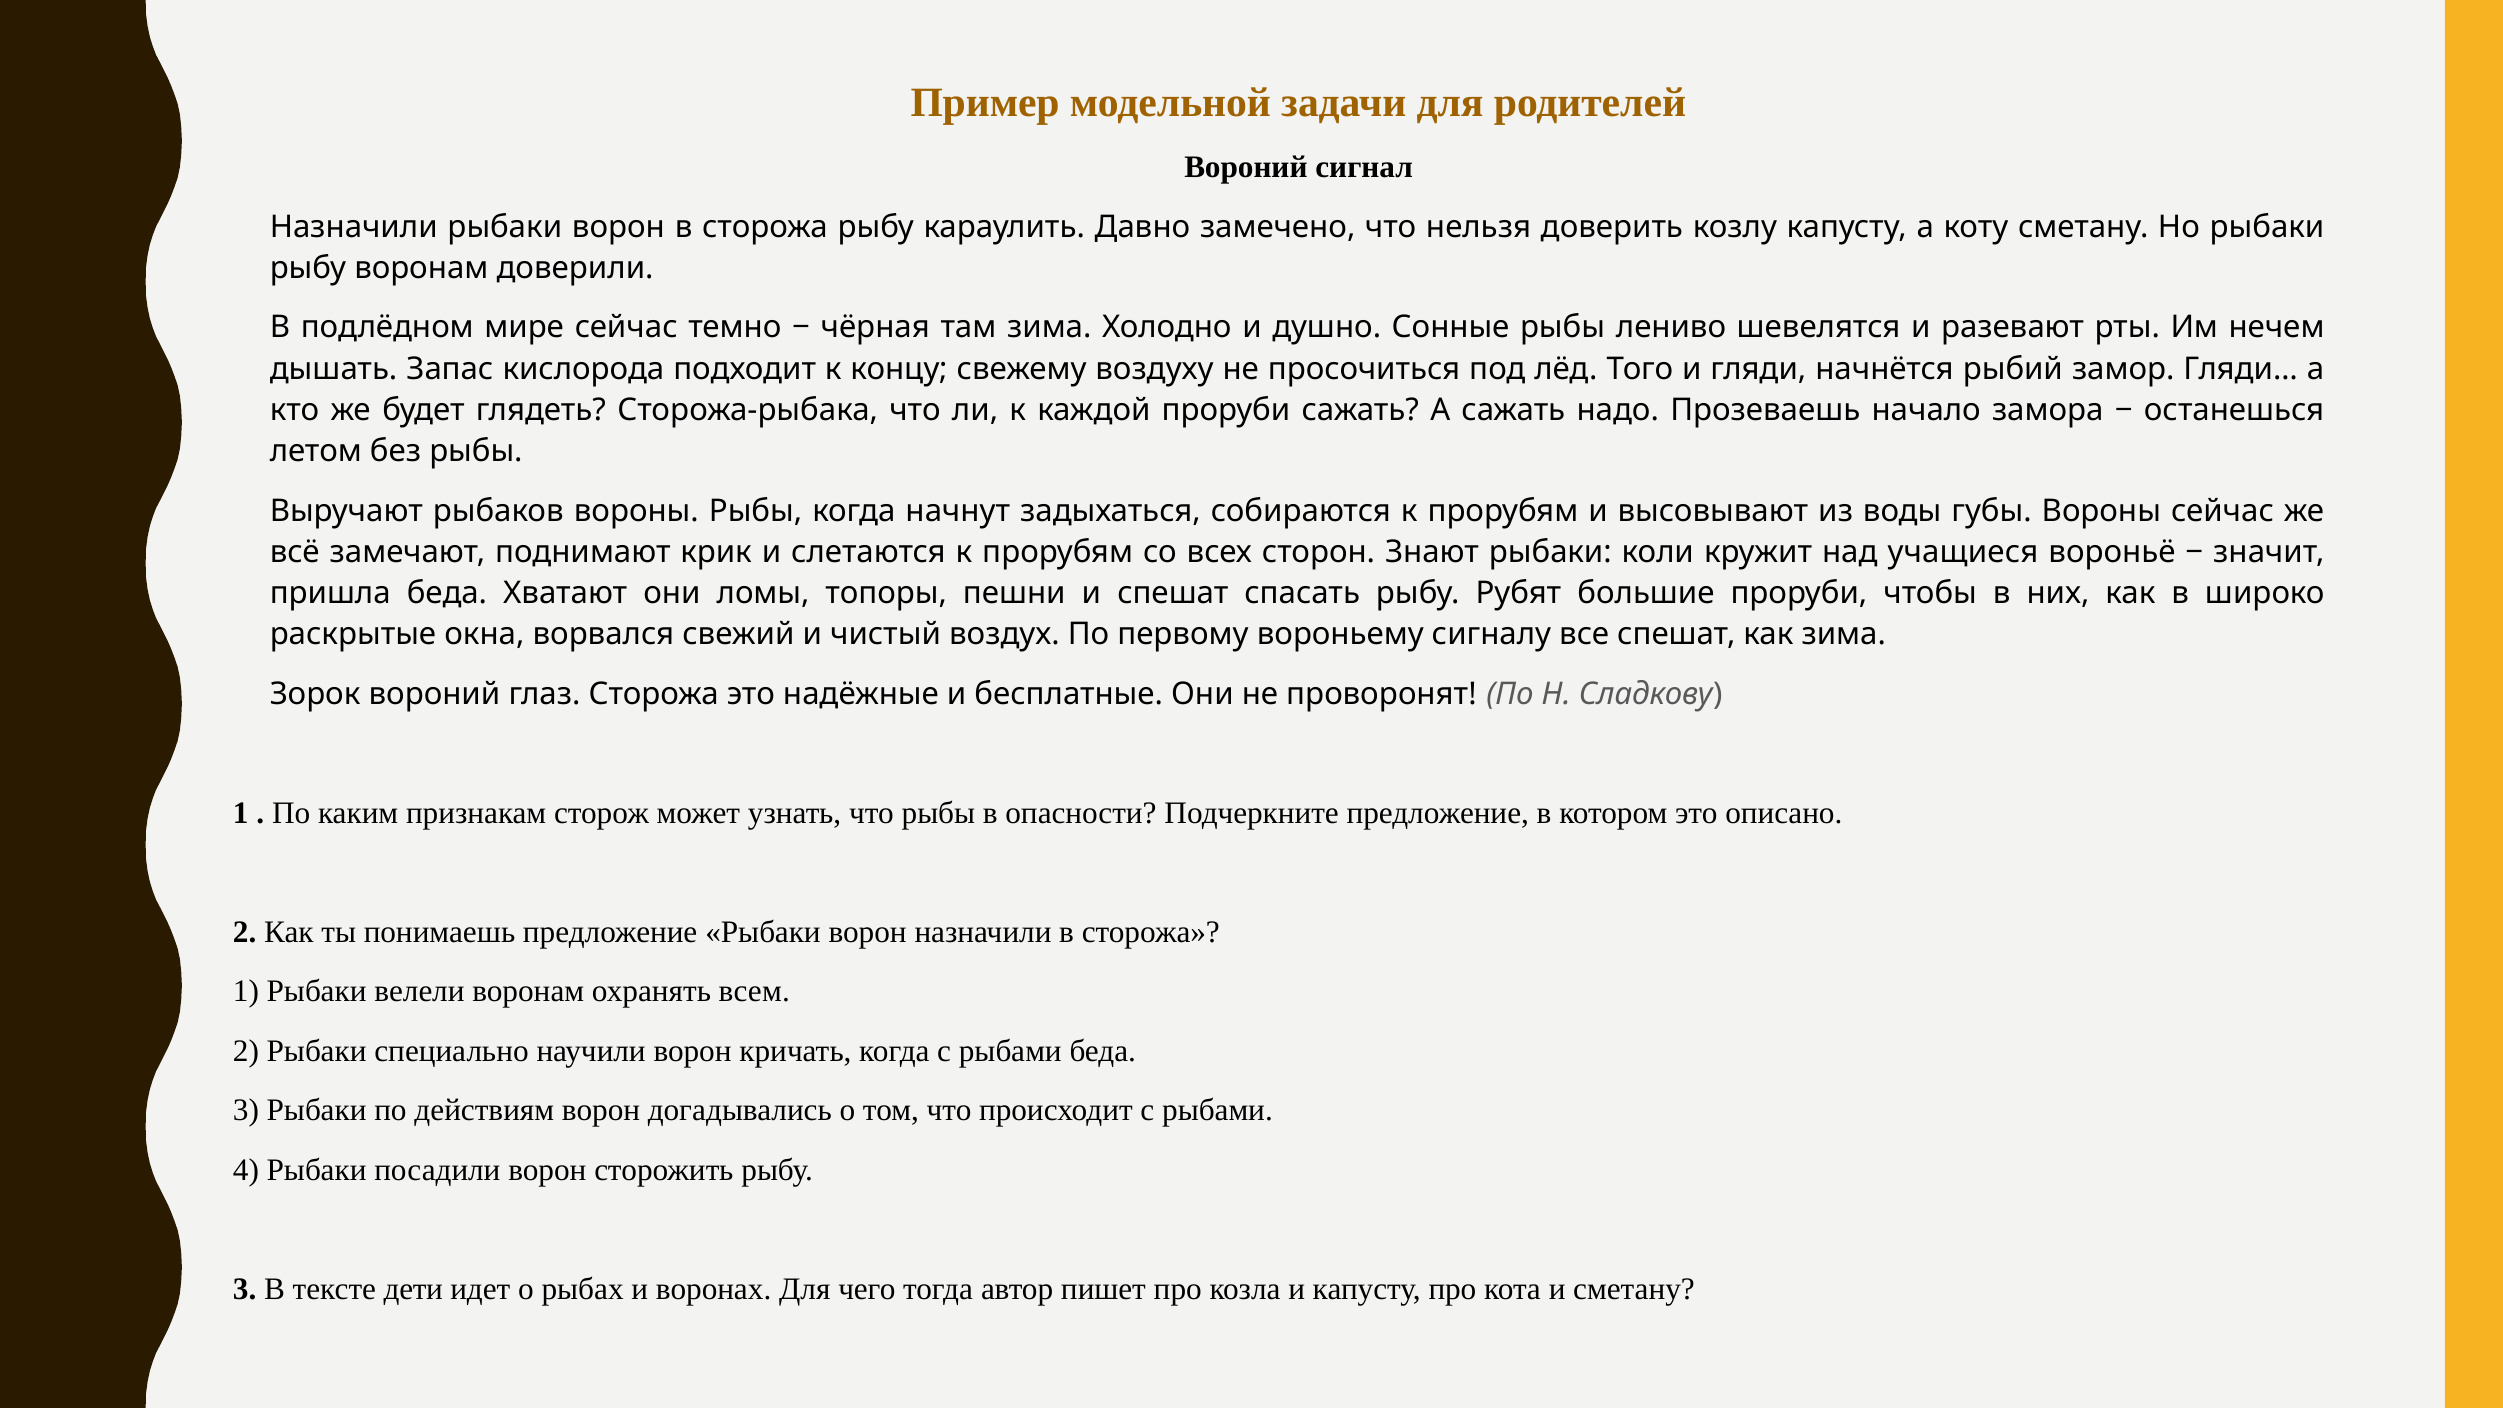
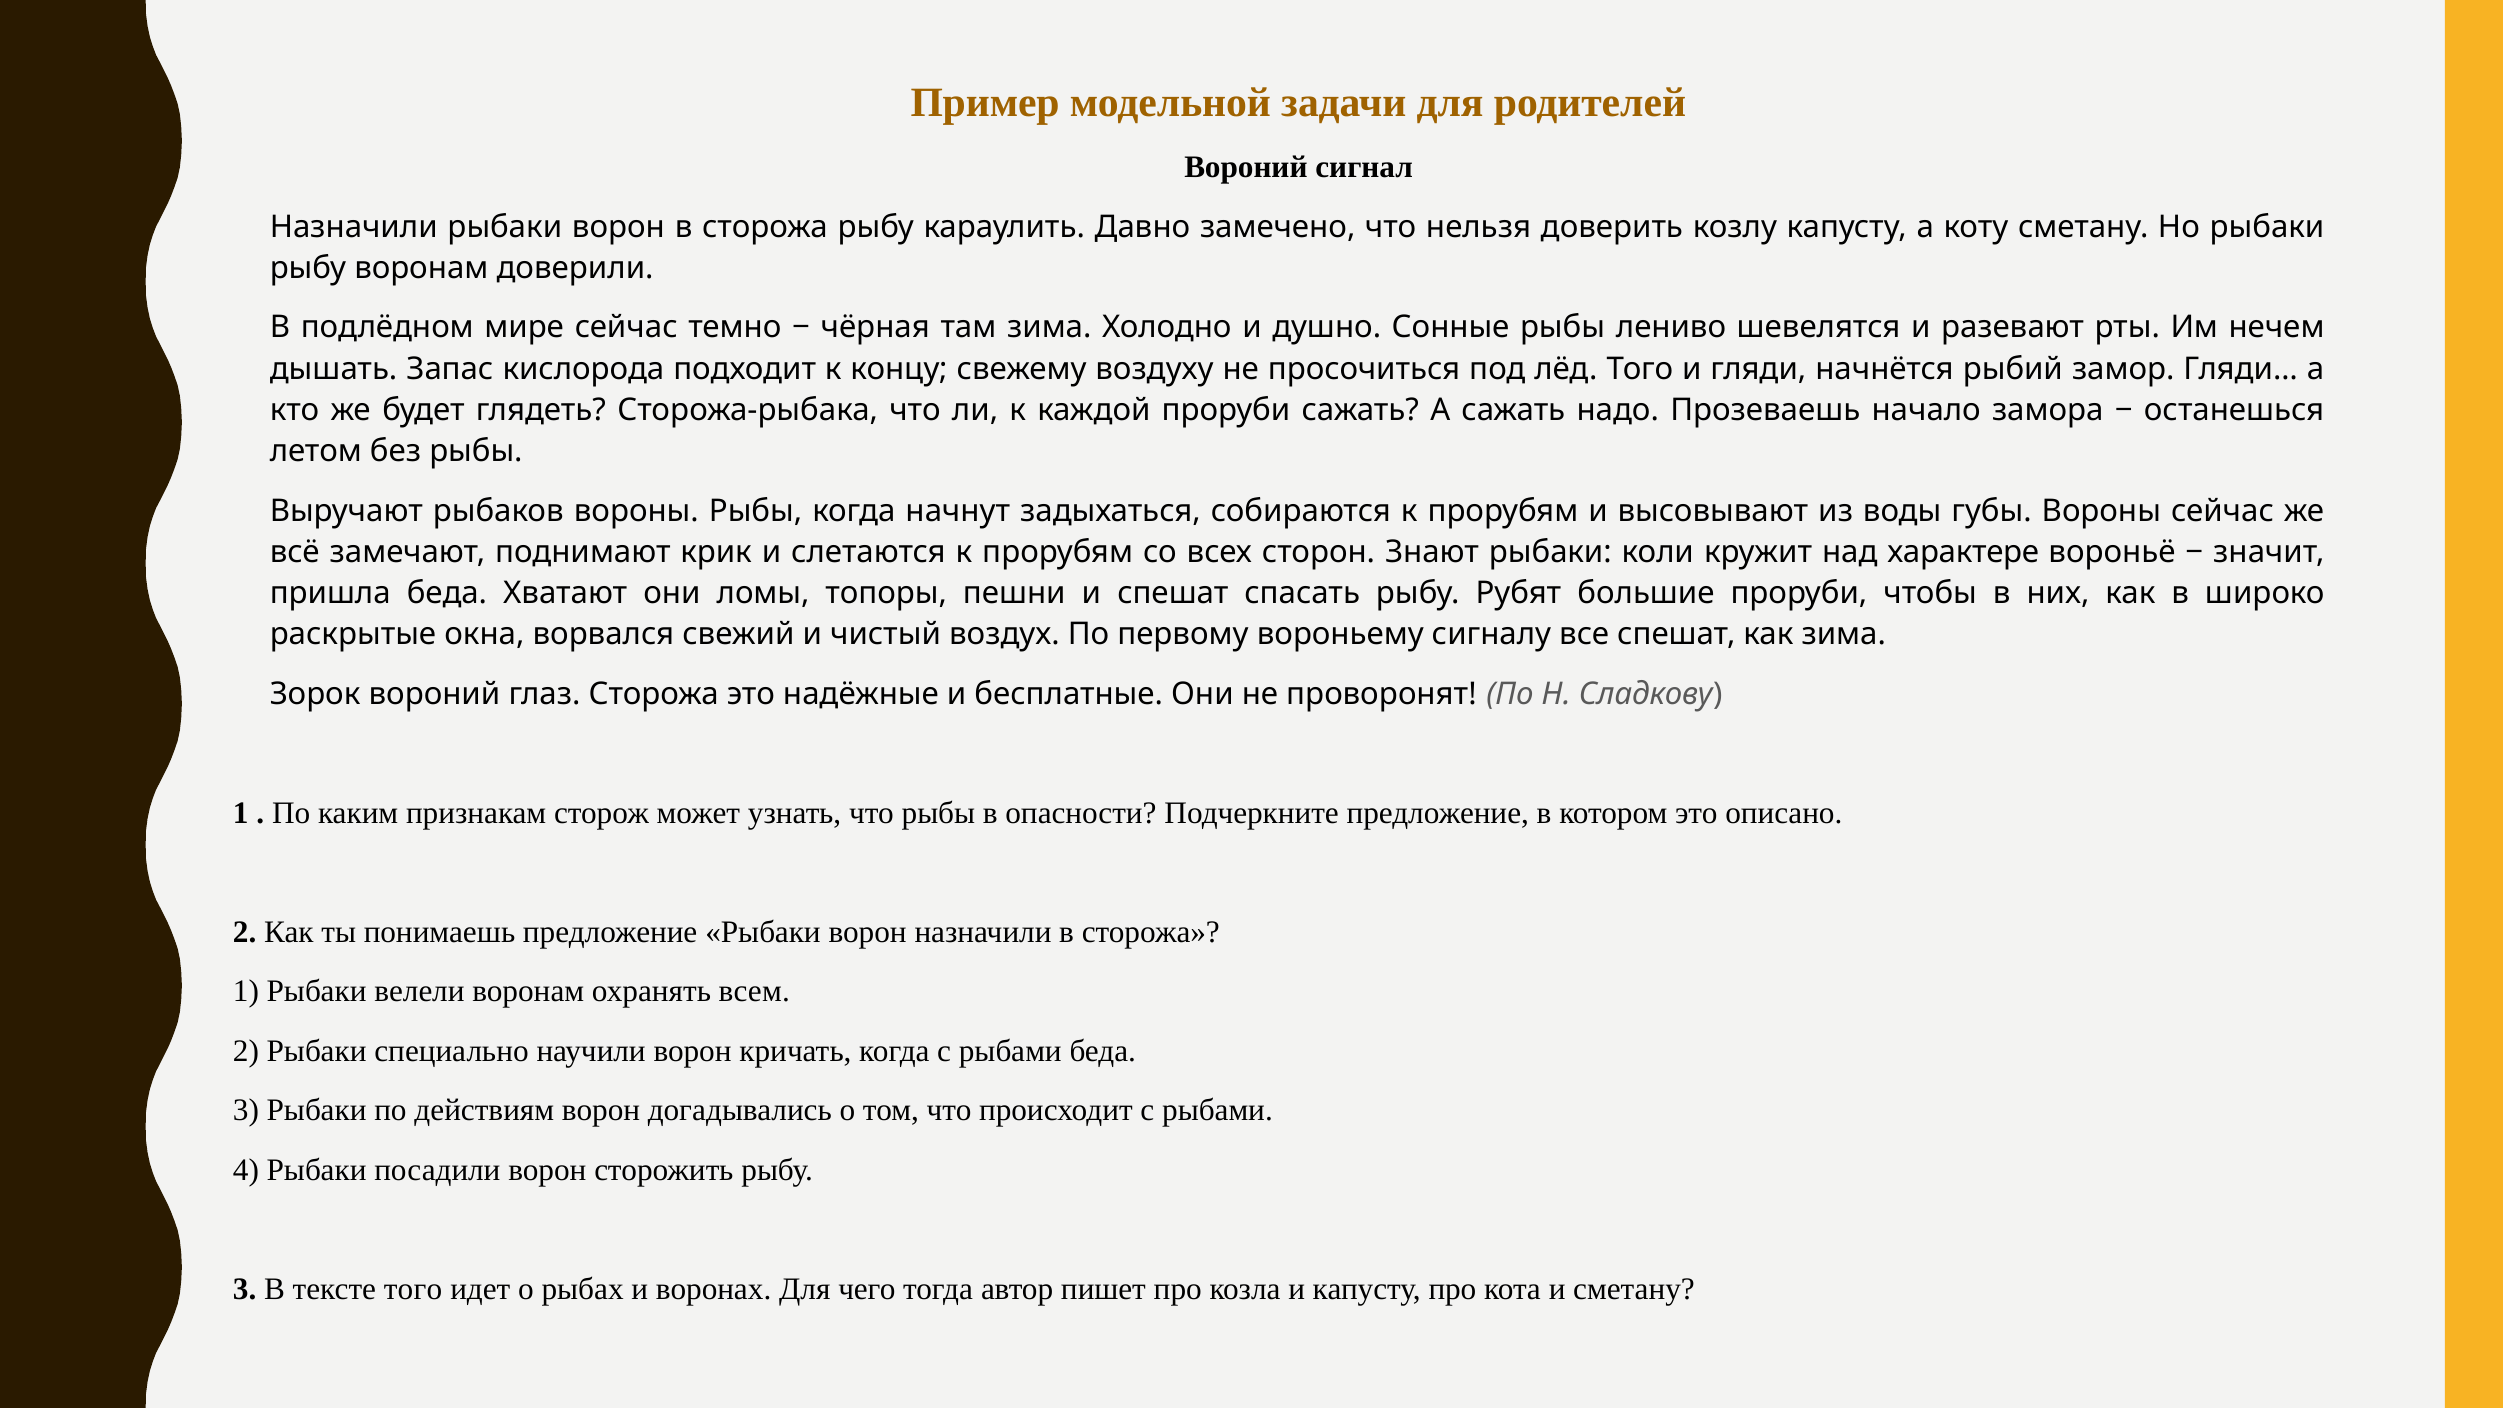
учащиеся: учащиеся -> характере (1963, 552)
тексте дети: дети -> того (413, 1289)
